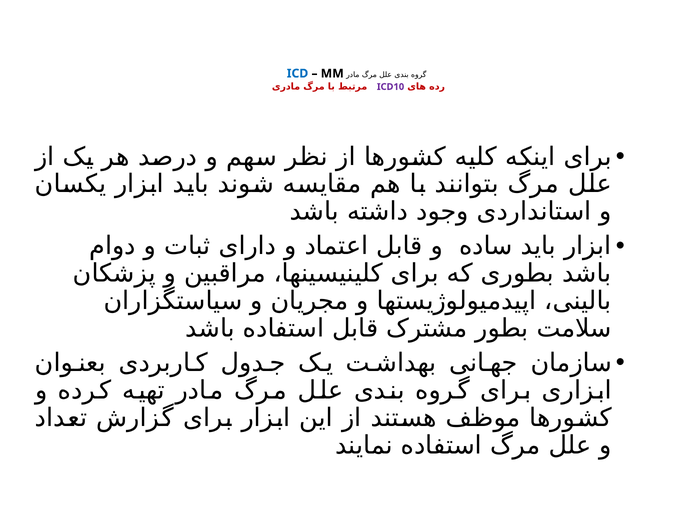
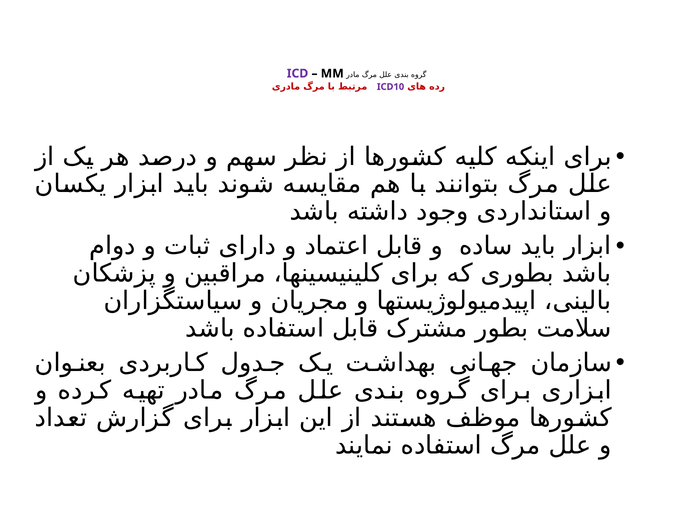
ICD colour: blue -> purple (298, 74)
